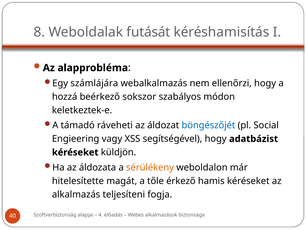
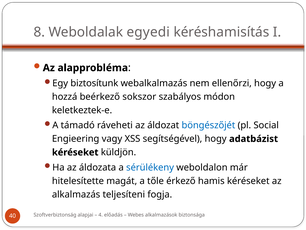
futását: futását -> egyedi (148, 32)
számlájára: számlájára -> biztosítunk (94, 83)
sérülékeny colour: orange -> blue (150, 167)
